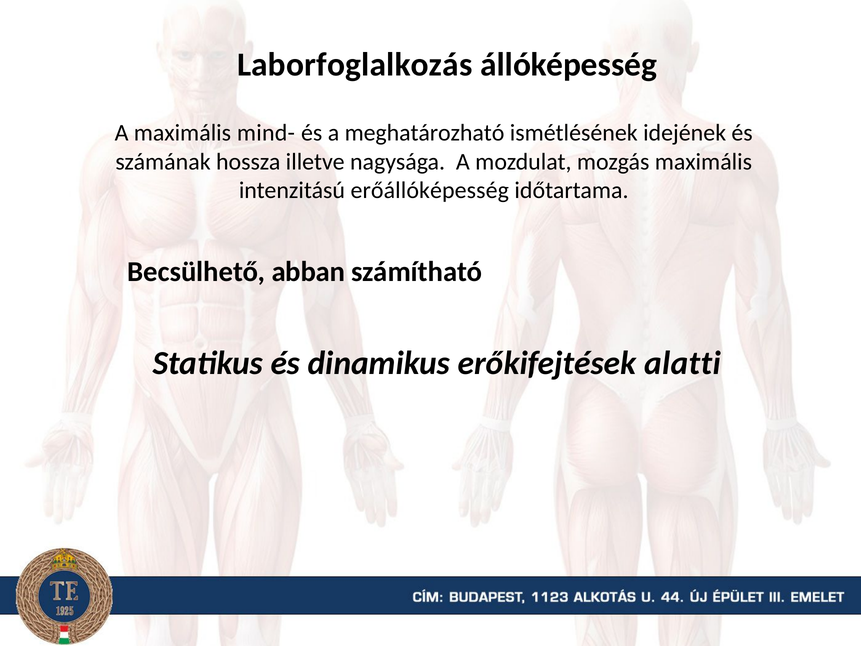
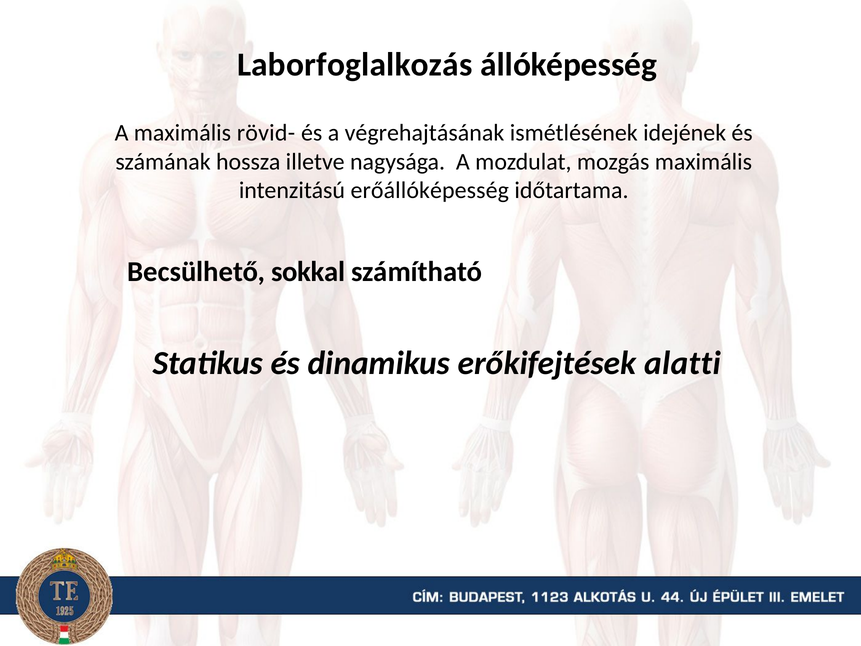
mind-: mind- -> rövid- (266, 133)
meghatározható: meghatározható -> végrehajtásának (424, 133)
abban: abban -> sokkal (308, 272)
